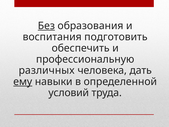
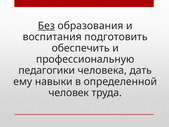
различных: различных -> педагогики (47, 70)
ему underline: present -> none (23, 81)
условий: условий -> человек (69, 93)
